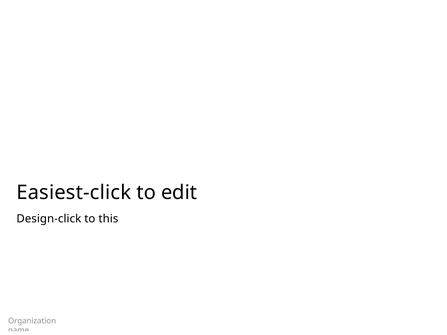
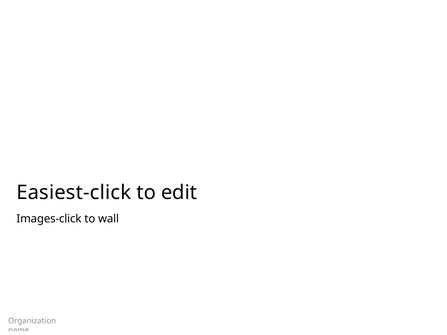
Design-click: Design-click -> Images-click (49, 219)
this: this -> wall (109, 219)
